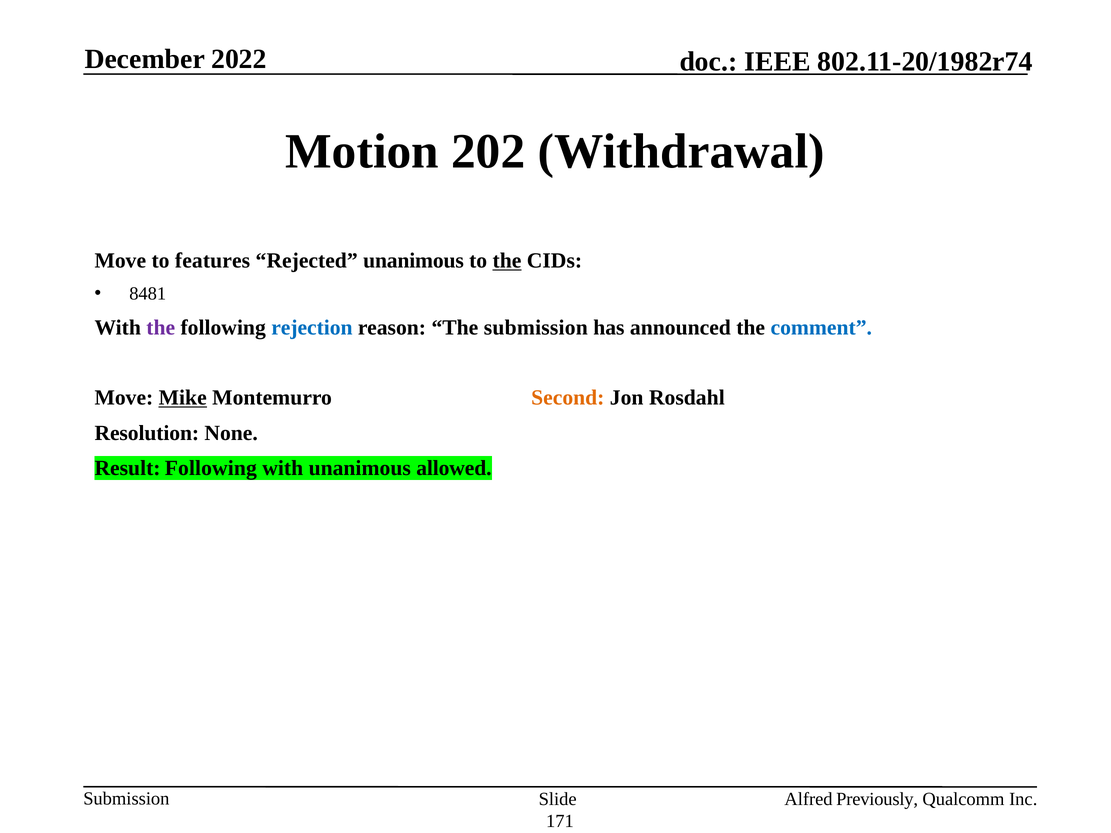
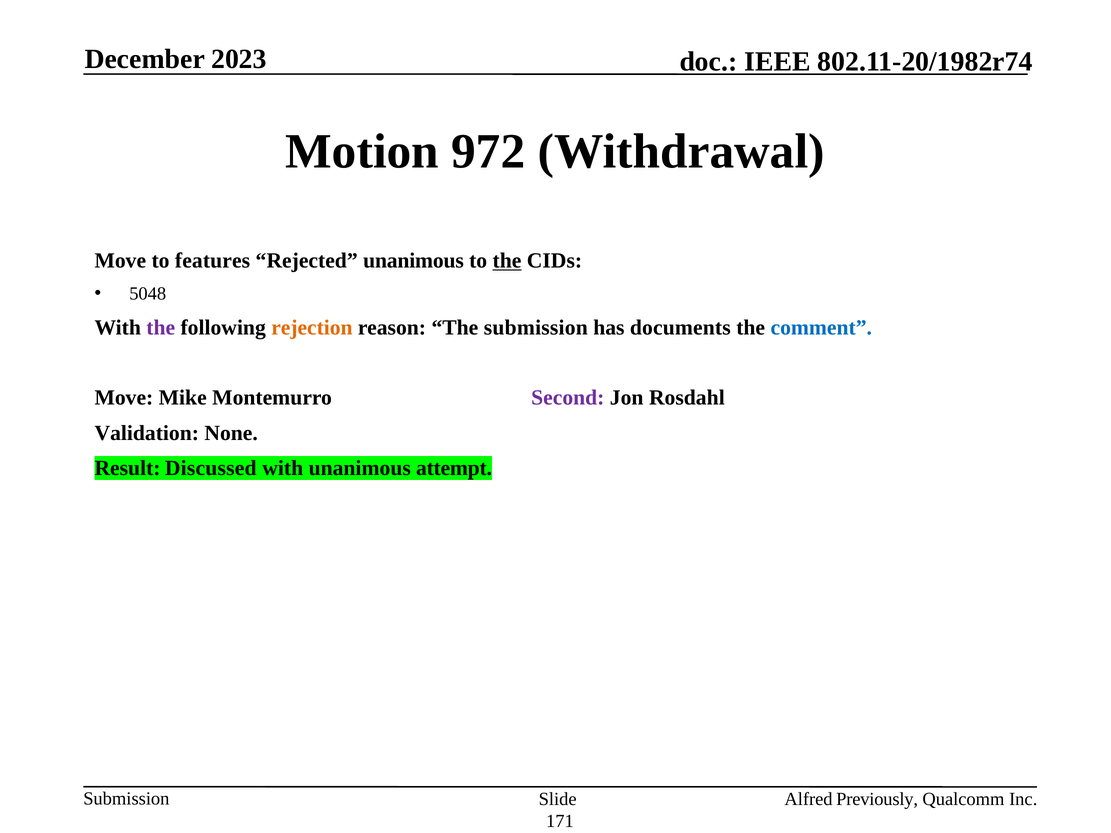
2022: 2022 -> 2023 (239, 59)
202: 202 -> 972 (488, 151)
8481: 8481 -> 5048 (148, 294)
rejection colour: blue -> orange (312, 327)
announced: announced -> documents (680, 327)
Mike underline: present -> none (183, 398)
Second colour: orange -> purple (568, 398)
Resolution: Resolution -> Validation (147, 433)
Result Following: Following -> Discussed (211, 468)
allowed: allowed -> attempt (454, 468)
